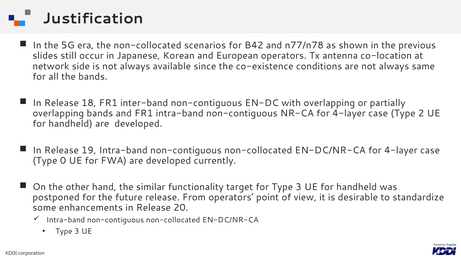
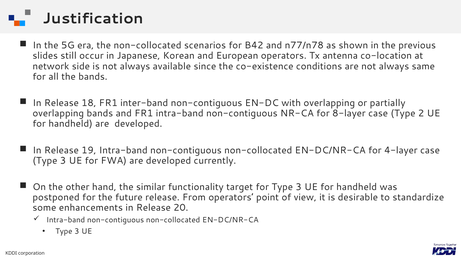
NR-CA for 4-layer: 4-layer -> 8-layer (349, 114)
0: 0 -> 3 (63, 161)
